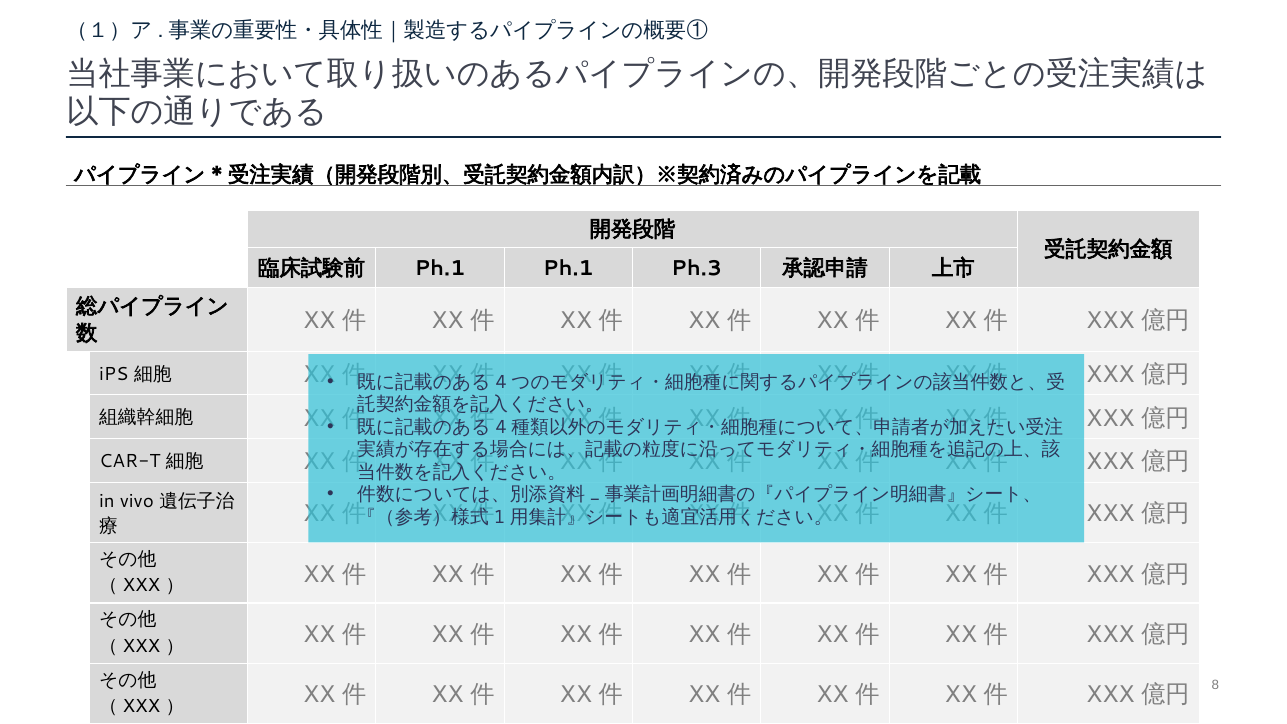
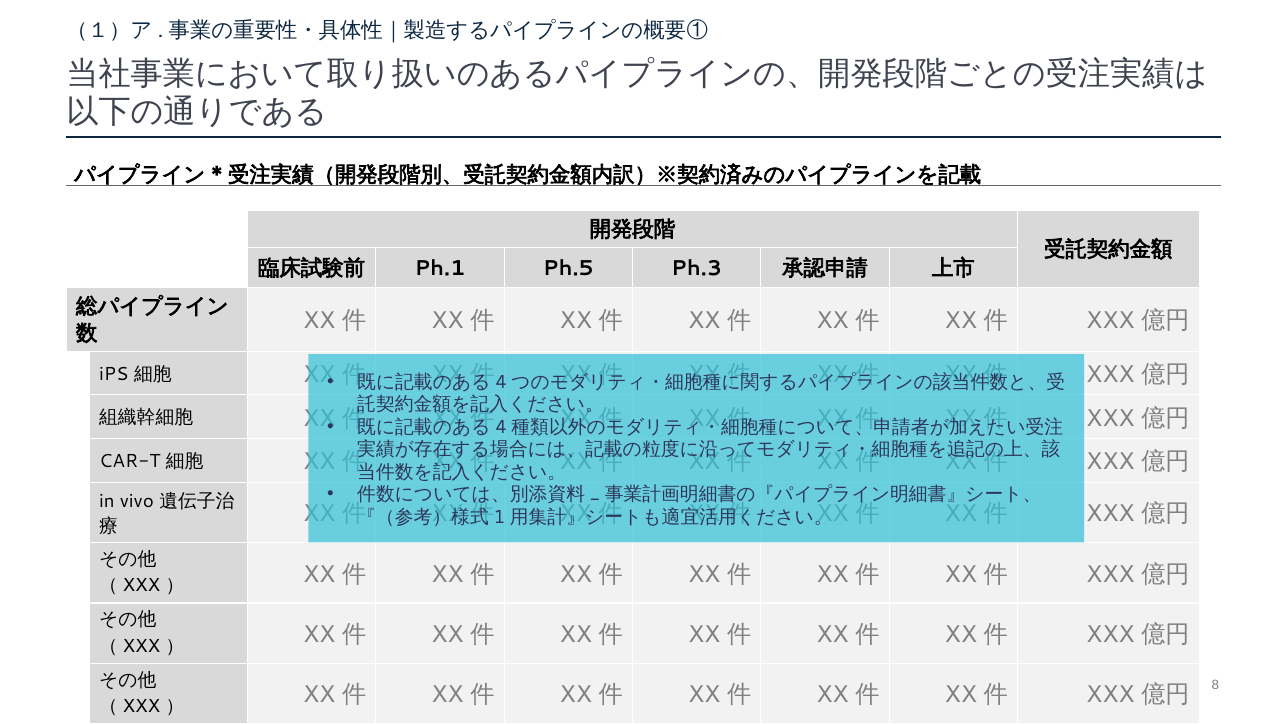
Ph.1 Ph.1: Ph.1 -> Ph.5 (568, 269)
